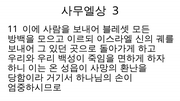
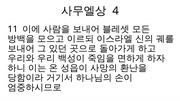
3: 3 -> 4 (116, 11)
